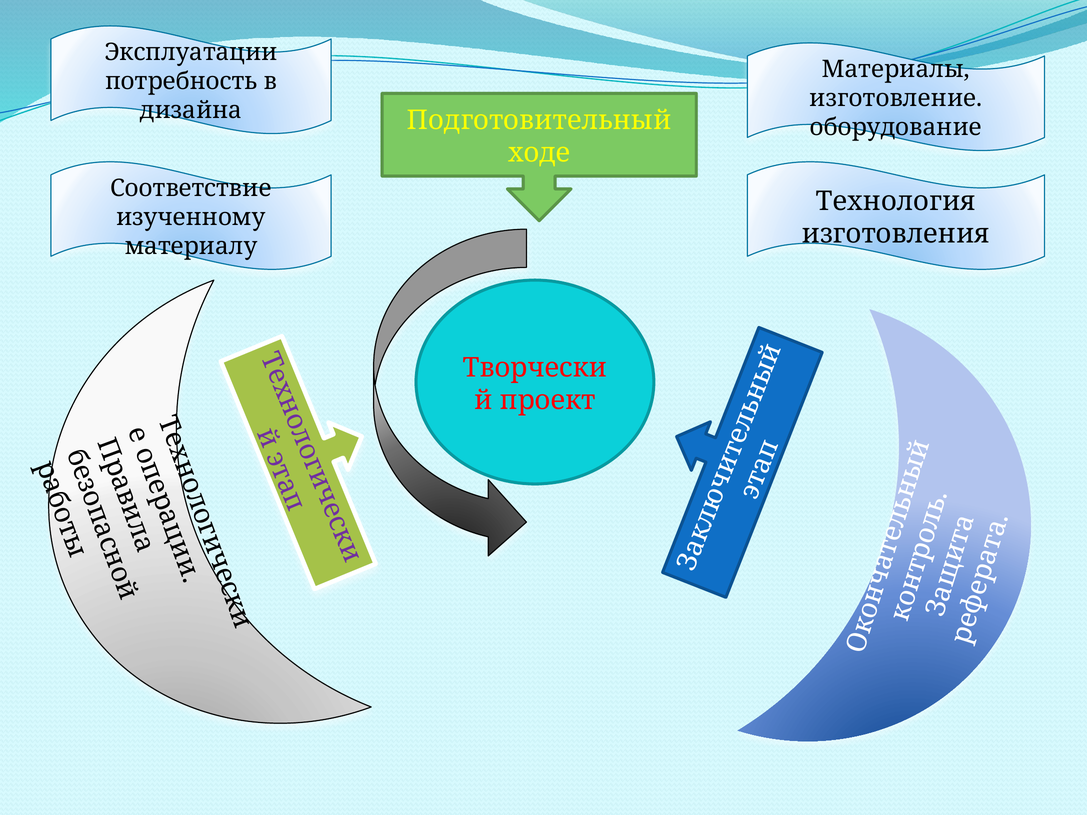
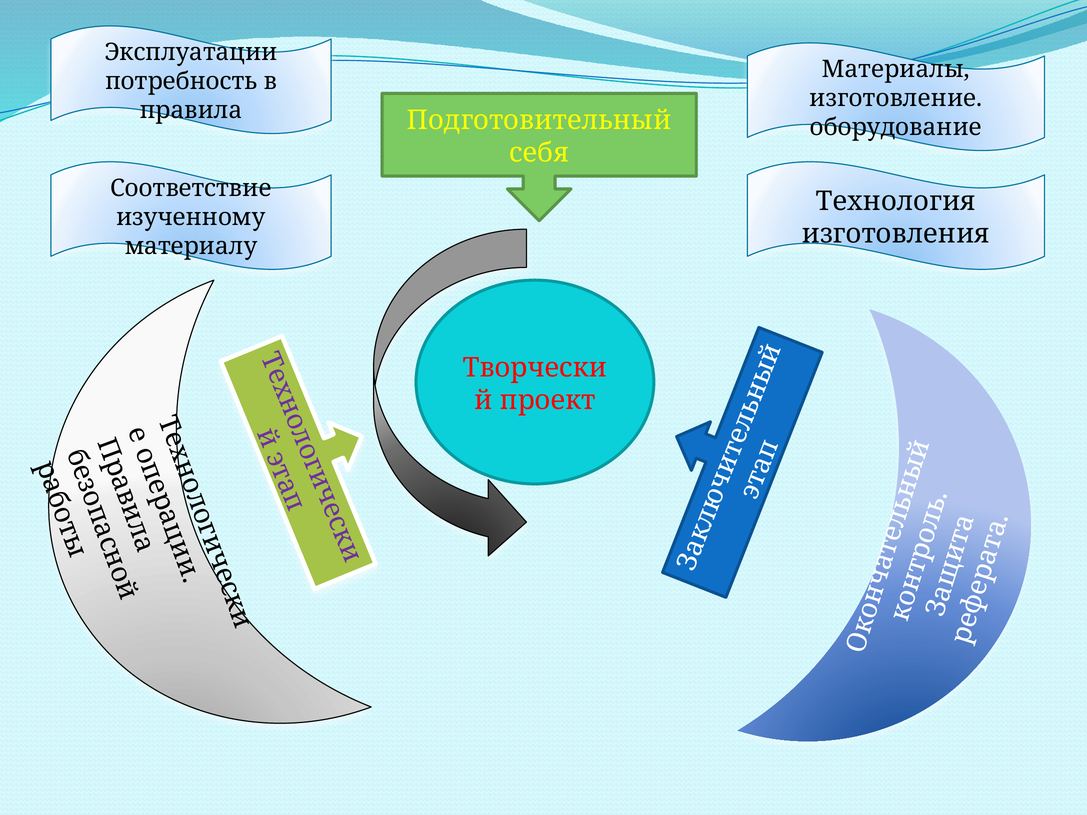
дизайна: дизайна -> правила (191, 110)
ходе: ходе -> себя (539, 153)
